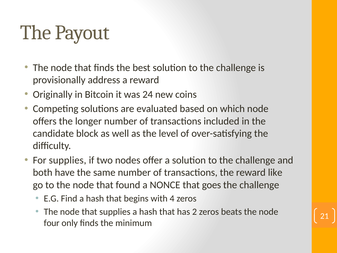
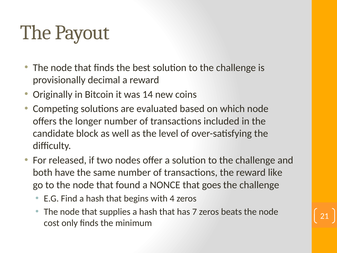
address: address -> decimal (104, 80)
24: 24 -> 14 (148, 94)
For supplies: supplies -> released (68, 160)
2: 2 -> 7 (195, 212)
four: four -> cost (52, 223)
